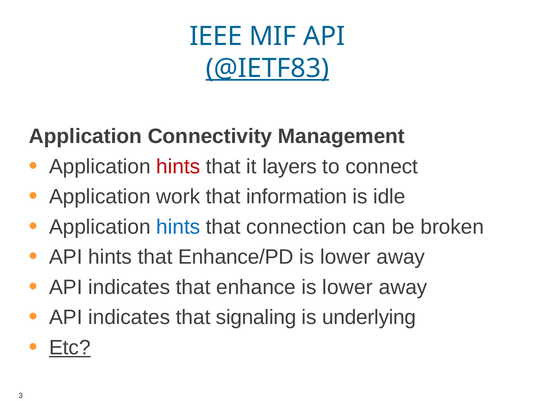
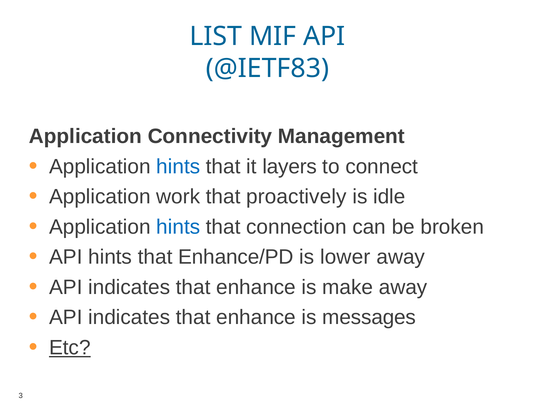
IEEE: IEEE -> LIST (216, 36)
@IETF83 underline: present -> none (267, 68)
hints colour: red -> blue (178, 167)
information: information -> proactively (296, 197)
lower: lower -> make (348, 287)
signaling: signaling -> enhance (256, 318)
underlying: underlying -> messages (369, 318)
